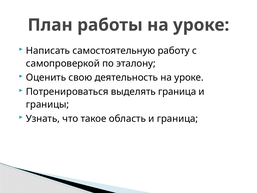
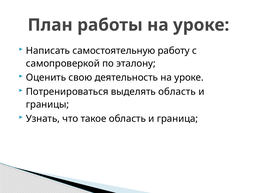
выделять граница: граница -> область (177, 92)
